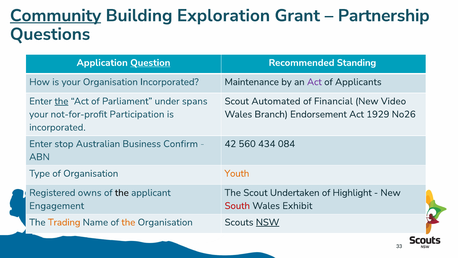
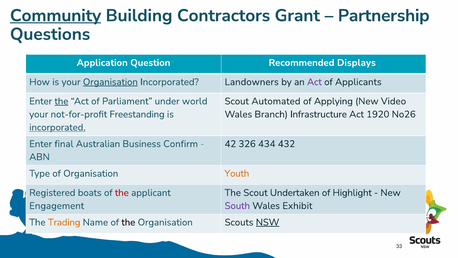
Exploration: Exploration -> Contractors (224, 15)
Question underline: present -> none (150, 63)
Standing: Standing -> Displays (356, 63)
Organisation underline: none -> present (110, 82)
Maintenance: Maintenance -> Landowners (252, 82)
spans: spans -> world (195, 101)
Financial: Financial -> Applying (333, 101)
Participation: Participation -> Freestanding (137, 114)
Endorsement: Endorsement -> Infrastructure (319, 114)
1929: 1929 -> 1920 (378, 114)
incorporated underline: none -> present (57, 127)
stop: stop -> final (64, 144)
560: 560 -> 326 (247, 144)
084: 084 -> 432 (286, 144)
owns: owns -> boats (90, 192)
the colour: black -> red (122, 192)
South colour: red -> purple (237, 206)
the colour: orange -> black (128, 222)
